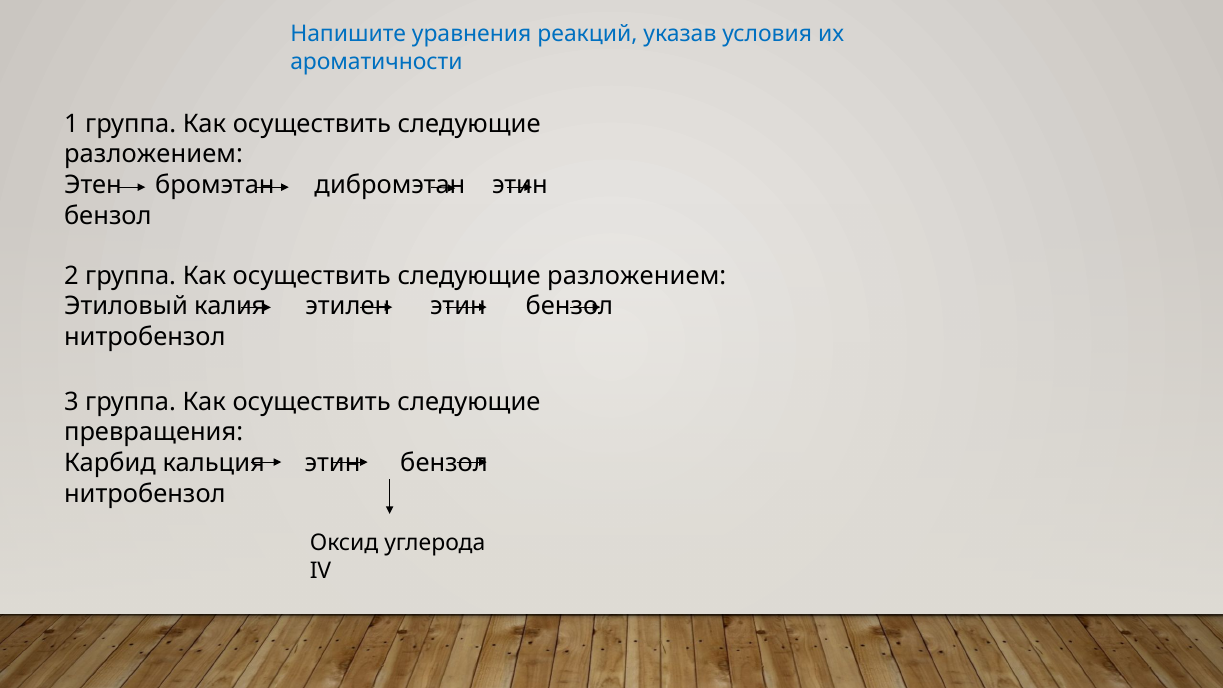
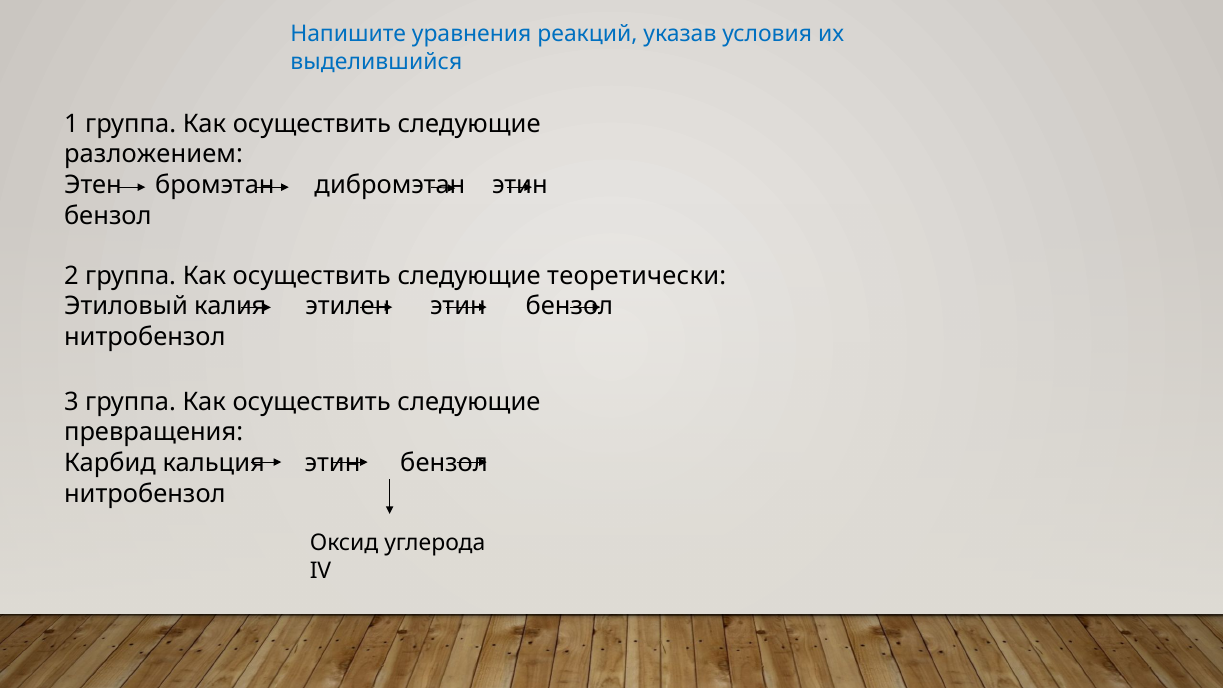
ароматичности: ароматичности -> выделившийся (376, 62)
разложением: разложением -> теоретически (637, 276)
